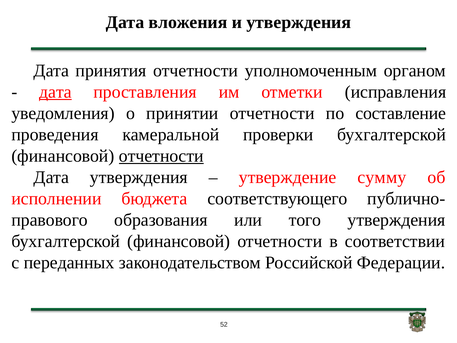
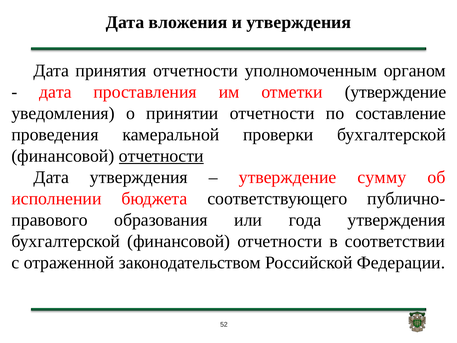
дата underline: present -> none (55, 92)
отметки исправления: исправления -> утверждение (396, 92)
того: того -> года (305, 220)
переданных: переданных -> отраженной (69, 263)
